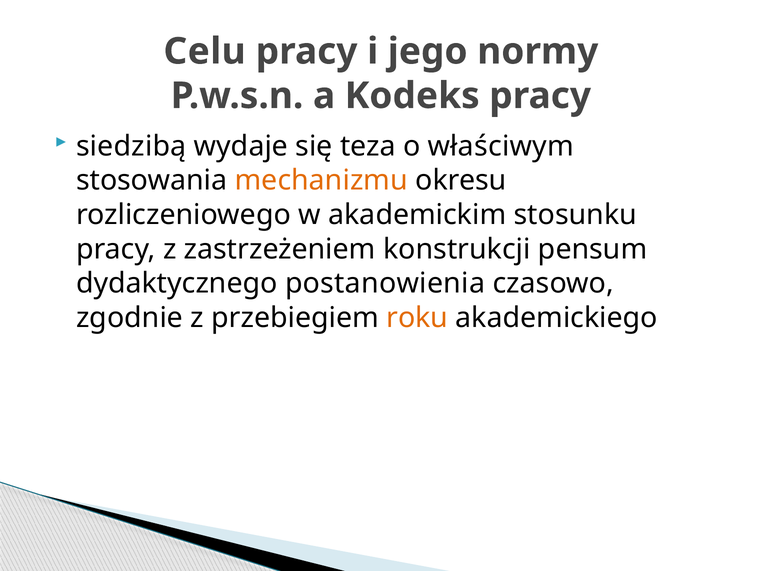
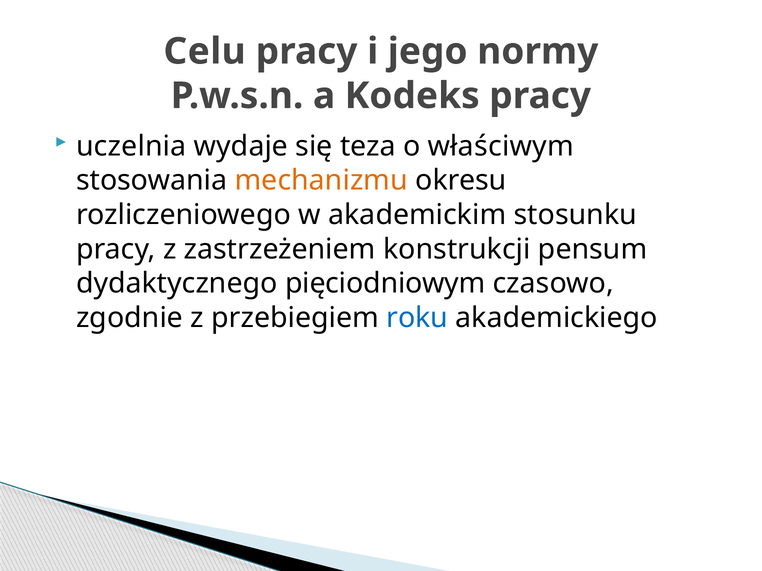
siedzibą: siedzibą -> uczelnia (131, 146)
postanowienia: postanowienia -> pięciodniowym (385, 284)
roku colour: orange -> blue (417, 318)
